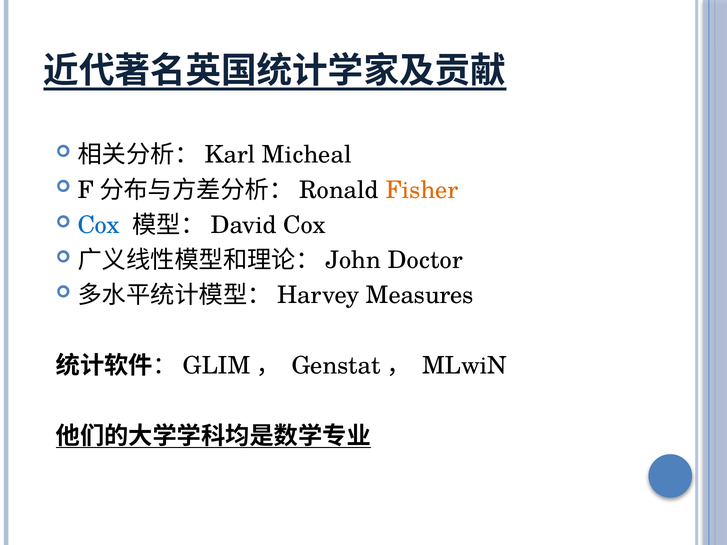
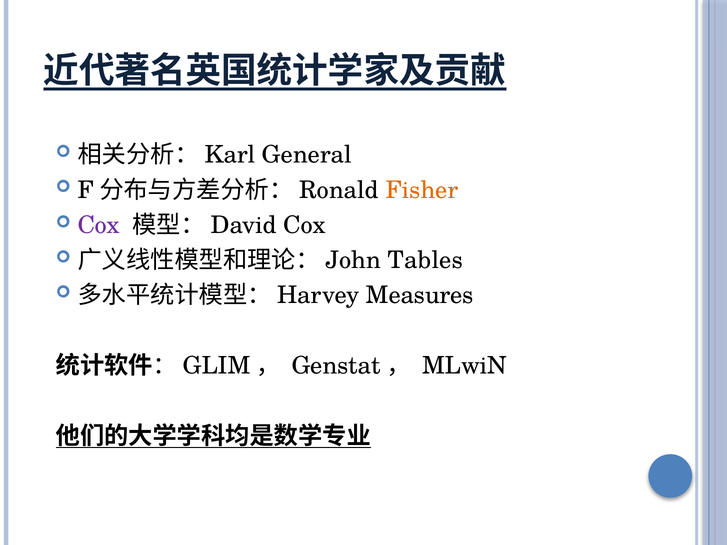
Micheal: Micheal -> General (307, 155)
Cox colour: blue -> purple (99, 225)
Doctor: Doctor -> Tables (425, 260)
